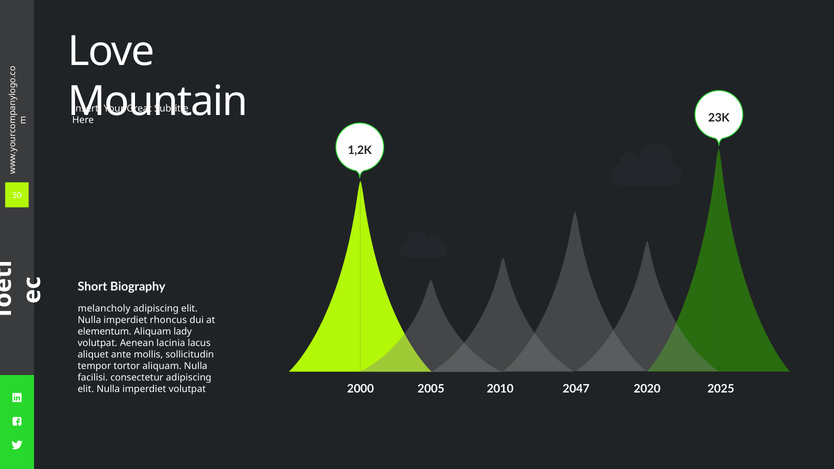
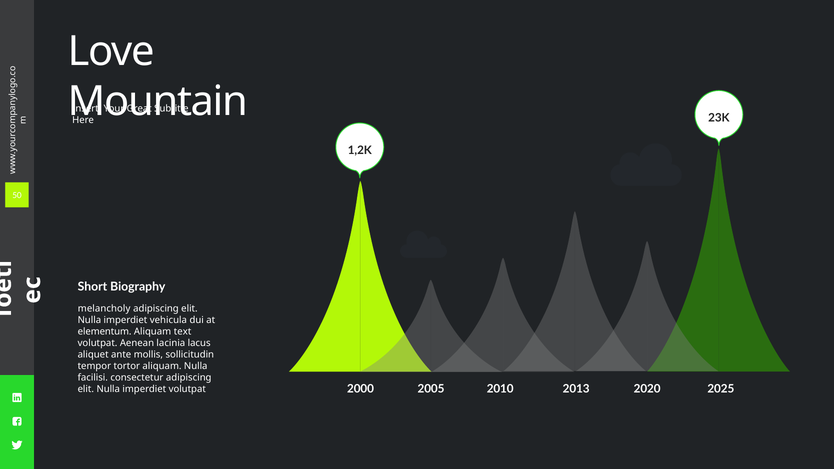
rhoncus: rhoncus -> vehicula (168, 320)
lady: lady -> text (183, 332)
2047: 2047 -> 2013 (576, 389)
